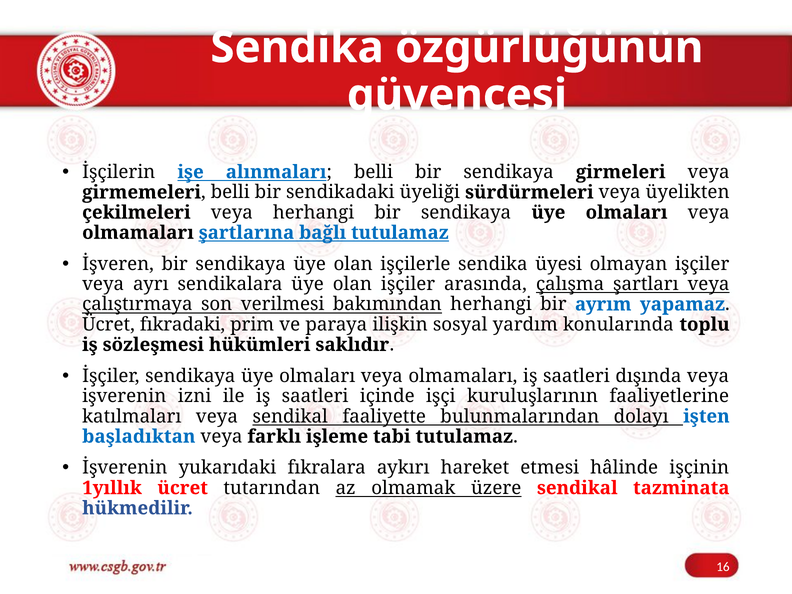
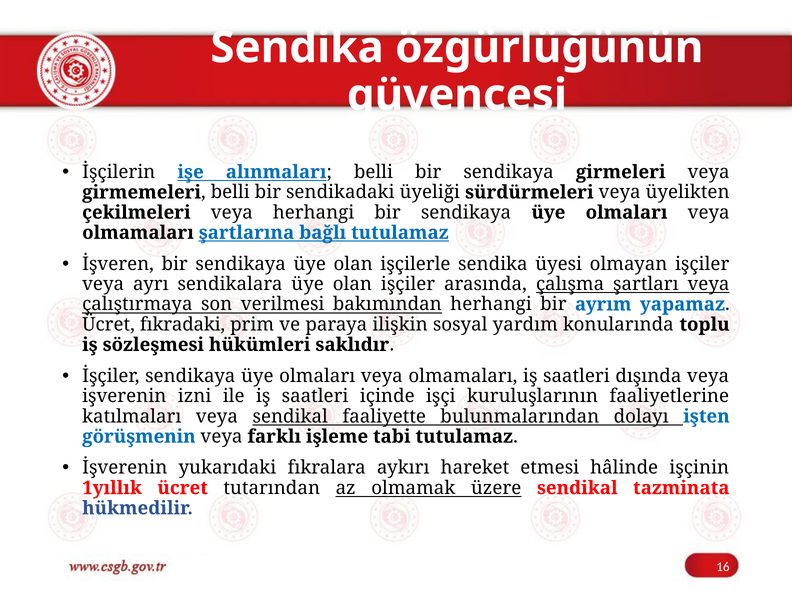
başladıktan: başladıktan -> görüşmenin (139, 437)
